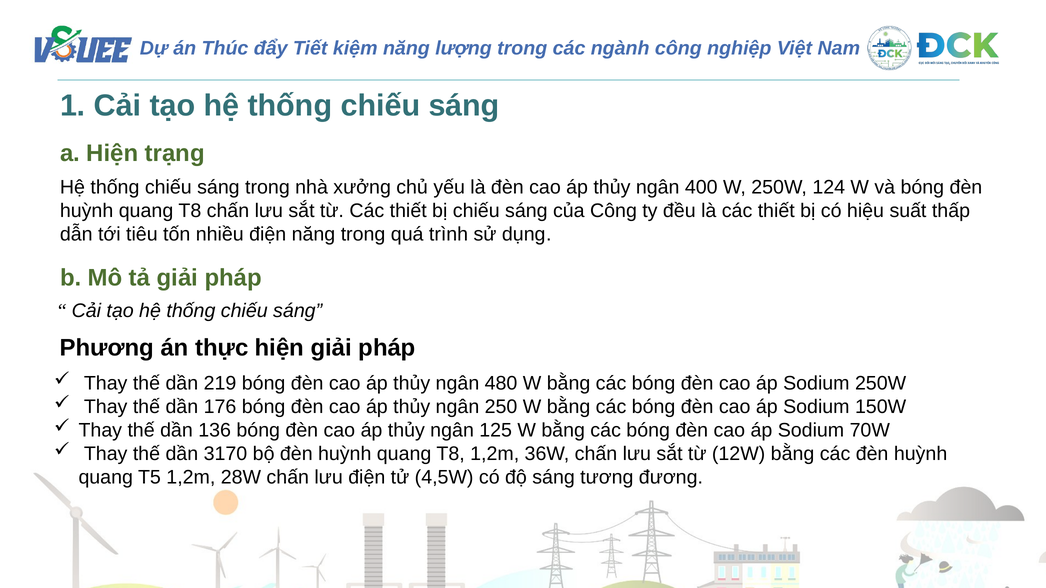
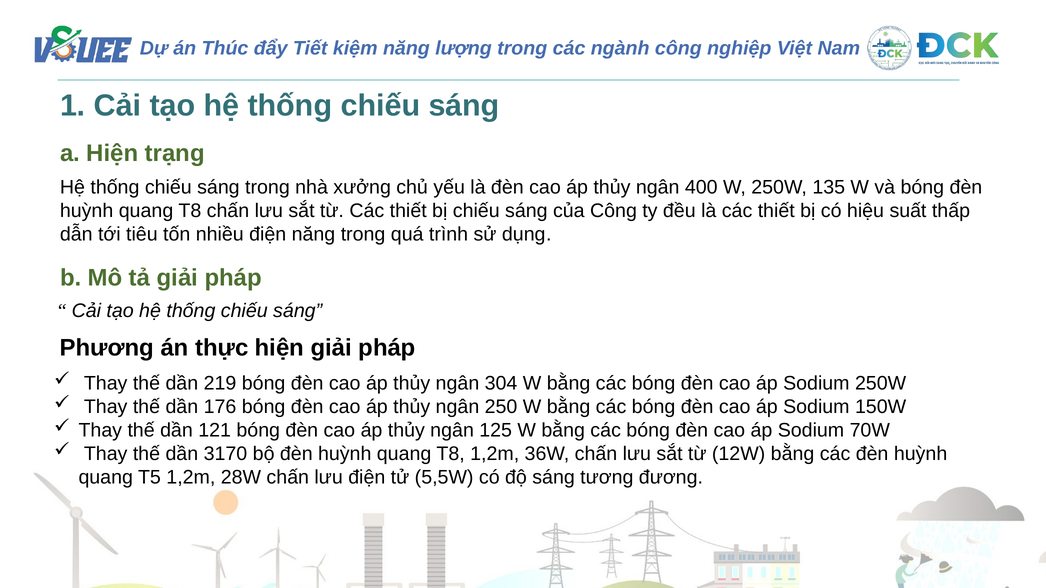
124: 124 -> 135 (829, 187)
480: 480 -> 304 (501, 384)
136: 136 -> 121 (215, 431)
4,5W: 4,5W -> 5,5W (444, 478)
